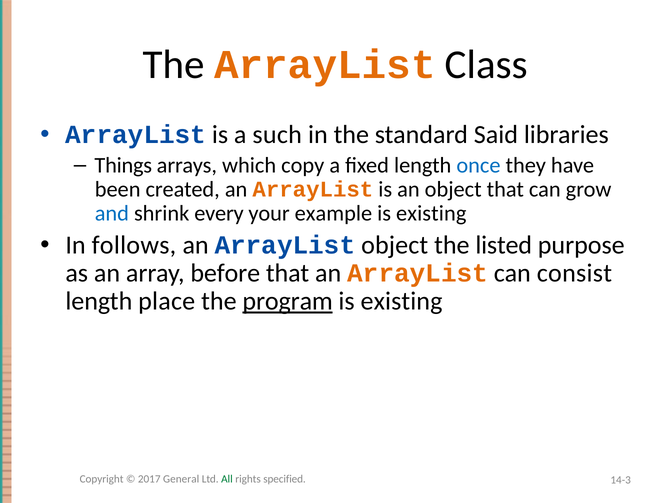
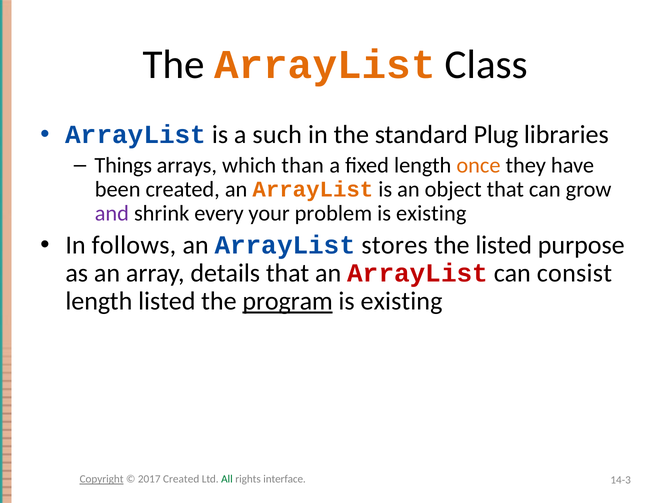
Said: Said -> Plug (496, 135)
copy: copy -> than (303, 165)
once colour: blue -> orange (479, 165)
and colour: blue -> purple (112, 214)
example: example -> problem (333, 214)
ArrayList object: object -> stores (395, 245)
before: before -> details (225, 273)
ArrayList colour: orange -> red (418, 273)
length place: place -> listed (167, 301)
Copyright underline: none -> present (102, 479)
2017 General: General -> Created (181, 479)
specified: specified -> interface (285, 479)
